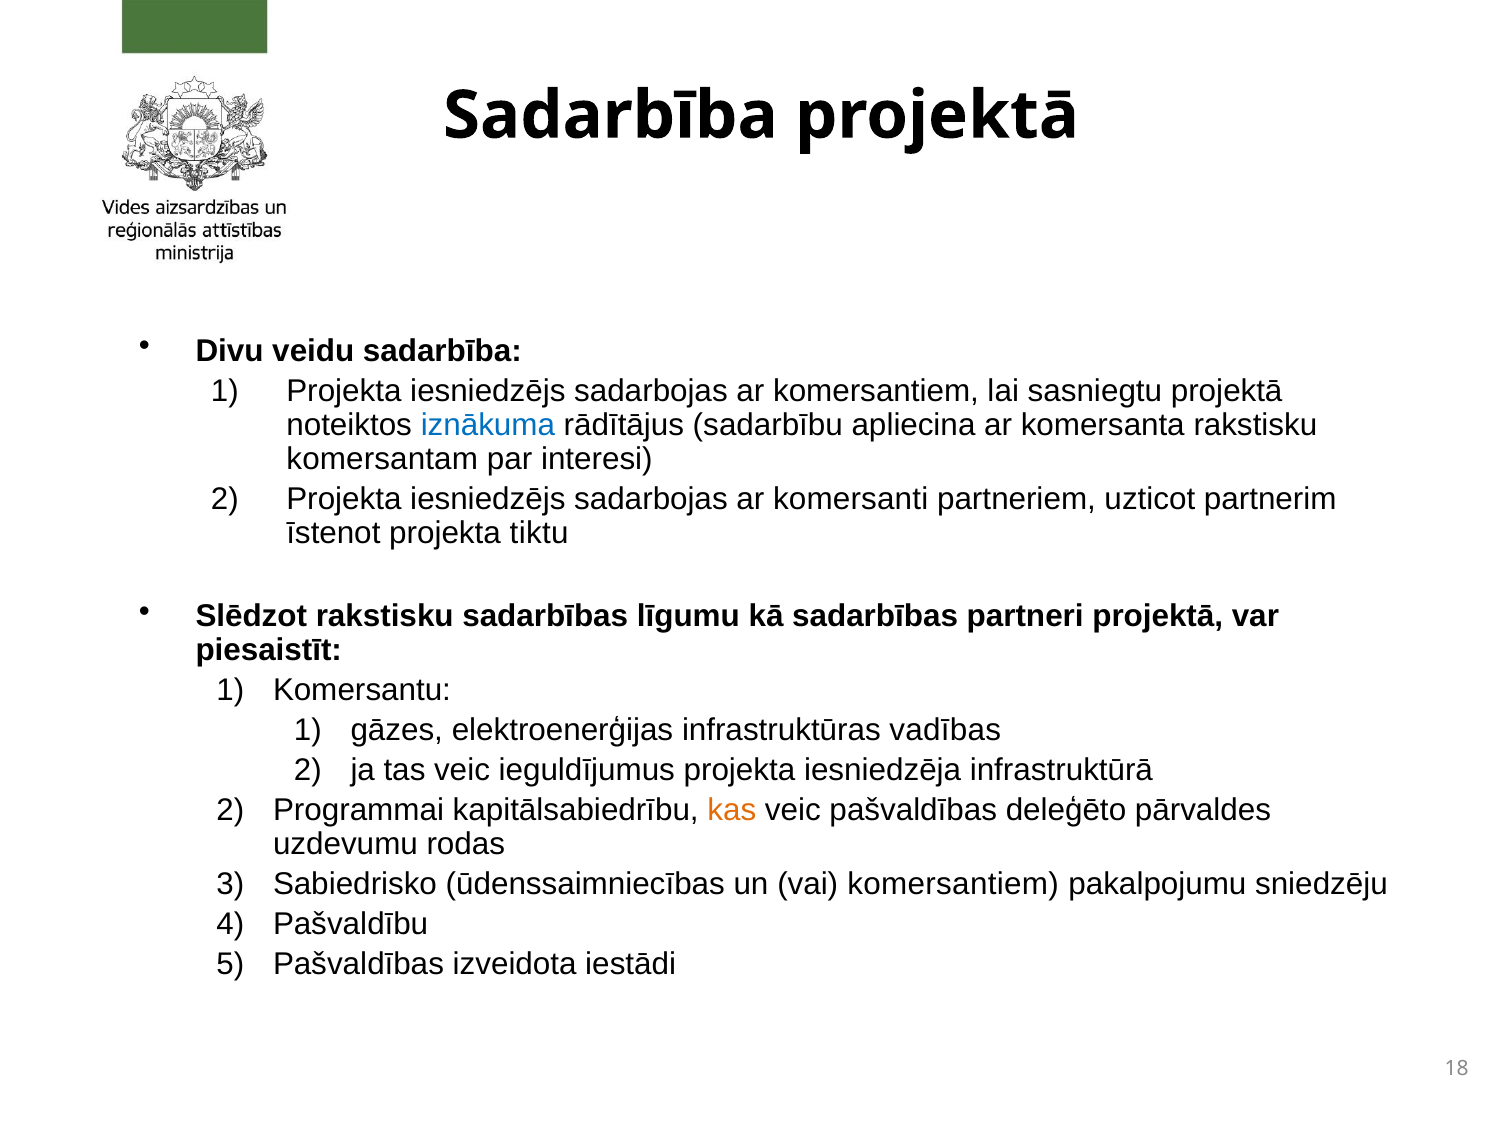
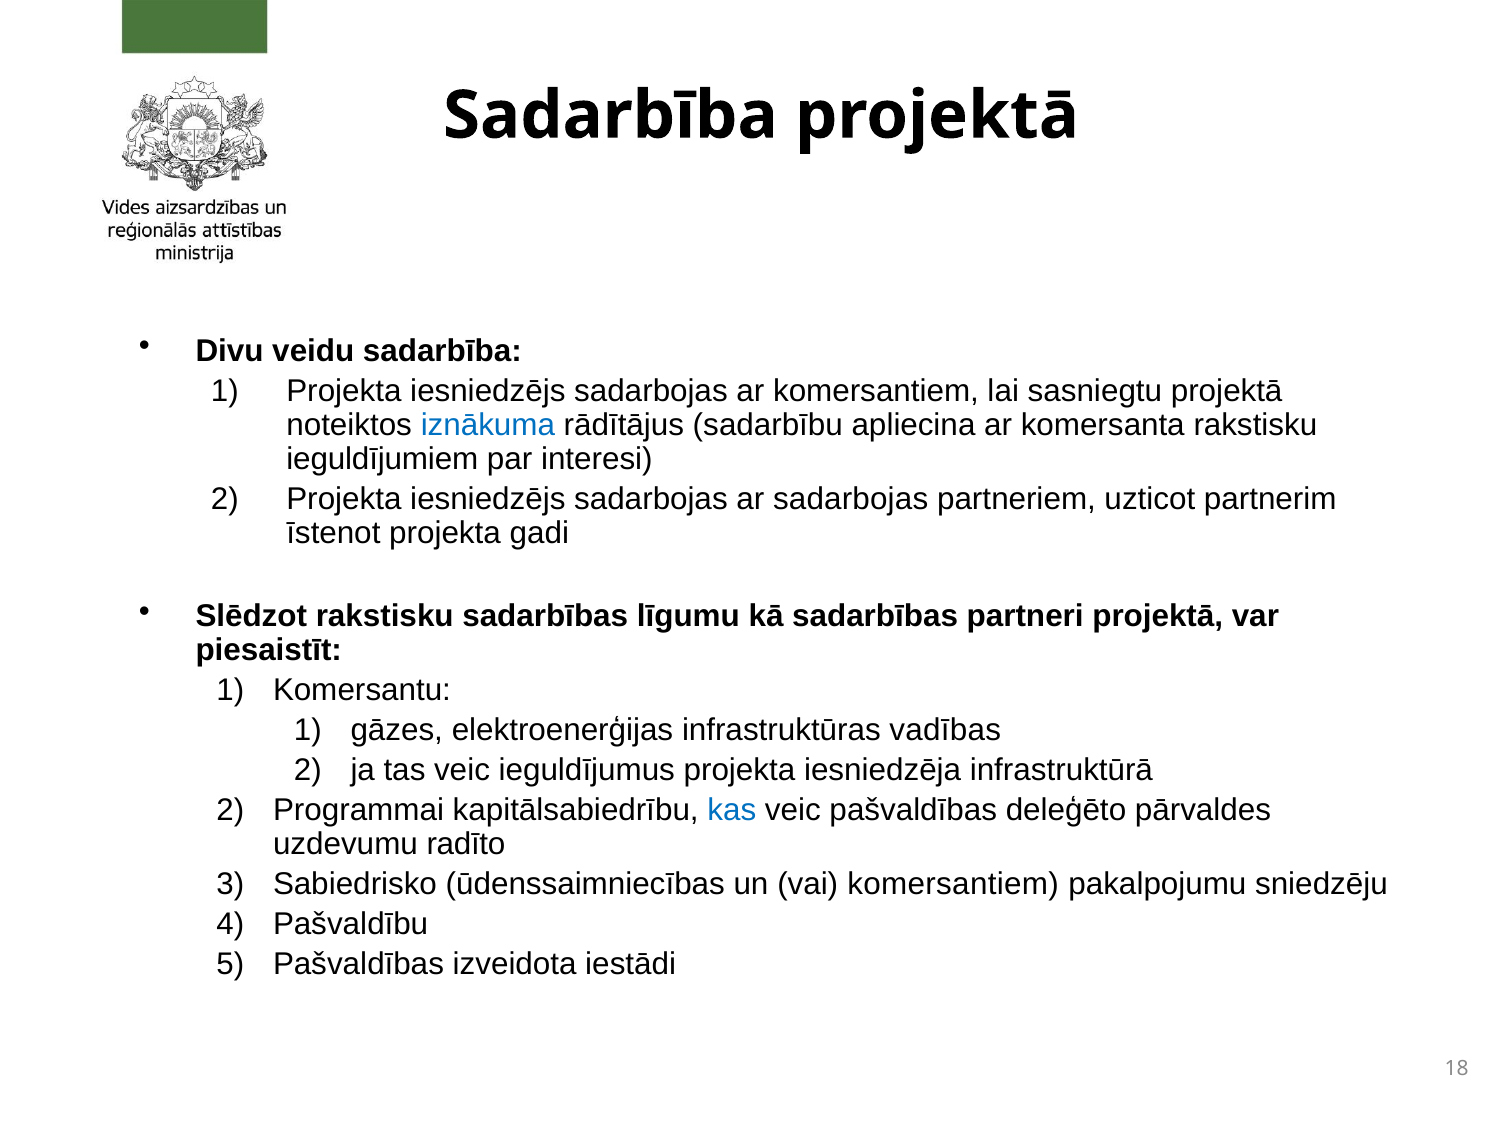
komersantam: komersantam -> ieguldījumiem (382, 459)
ar komersanti: komersanti -> sadarbojas (851, 499)
tiktu: tiktu -> gadi (539, 533)
kas colour: orange -> blue (732, 810)
rodas: rodas -> radīto (466, 844)
